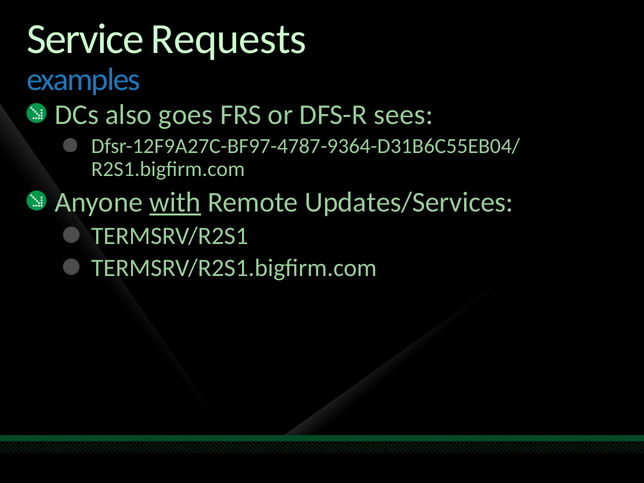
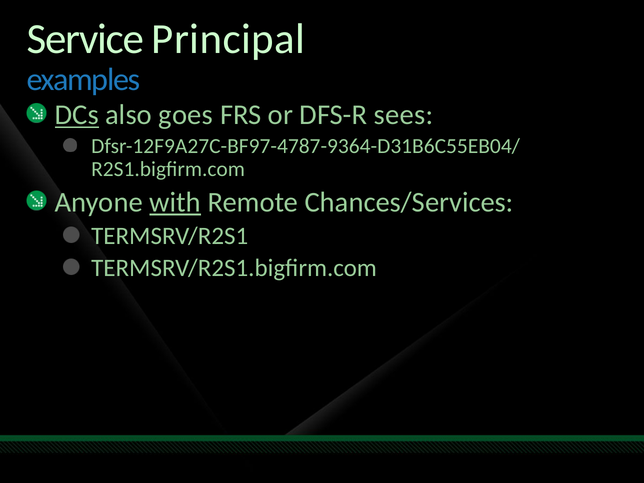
Requests: Requests -> Principal (228, 39)
DCs underline: none -> present (77, 115)
Updates/Services: Updates/Services -> Chances/Services (409, 202)
